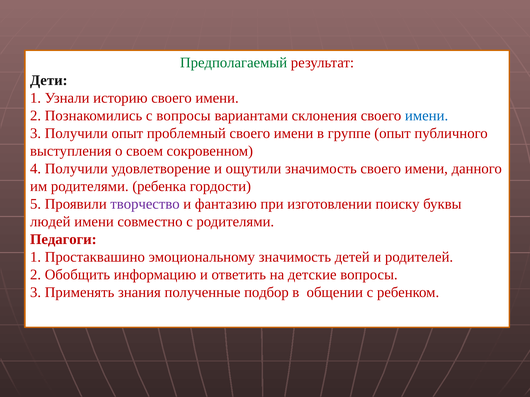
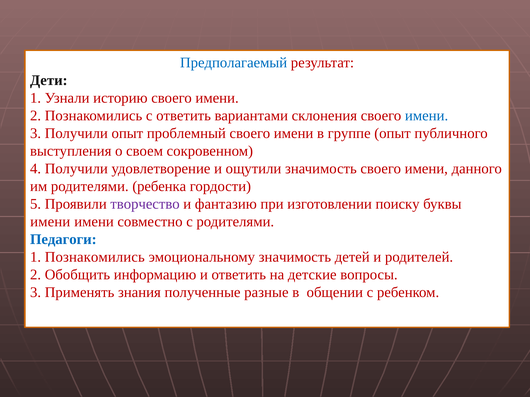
Предполагаемый colour: green -> blue (234, 63)
с вопросы: вопросы -> ответить (184, 116)
людей: людей -> имени (50, 222)
Педагоги colour: red -> blue (63, 240)
1 Простаквашино: Простаквашино -> Познакомились (95, 257)
подбор: подбор -> разные (266, 293)
